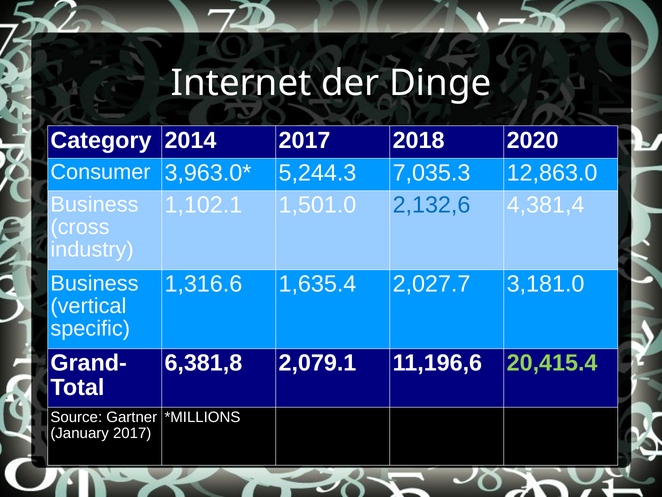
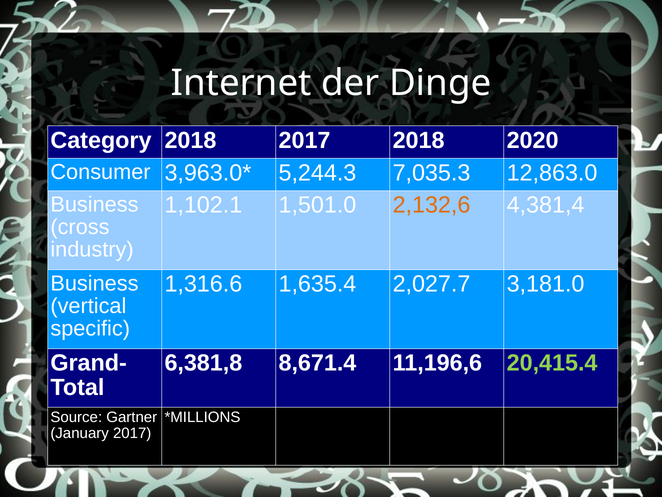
Category 2014: 2014 -> 2018 (190, 140)
2,132,6 colour: blue -> orange (432, 205)
2,079.1: 2,079.1 -> 8,671.4 (317, 363)
